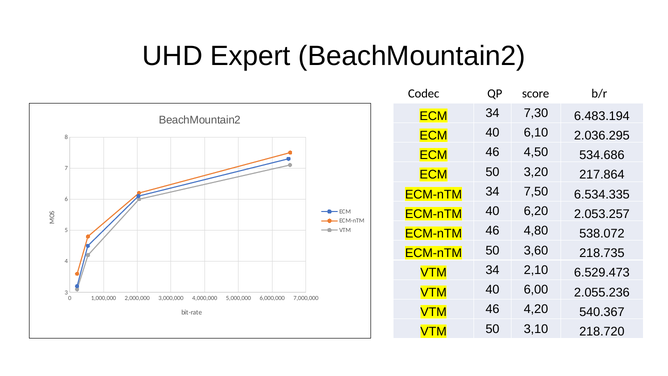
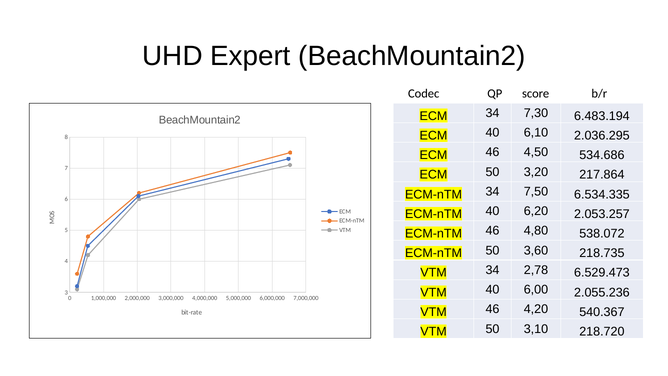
2,10: 2,10 -> 2,78 (536, 270)
